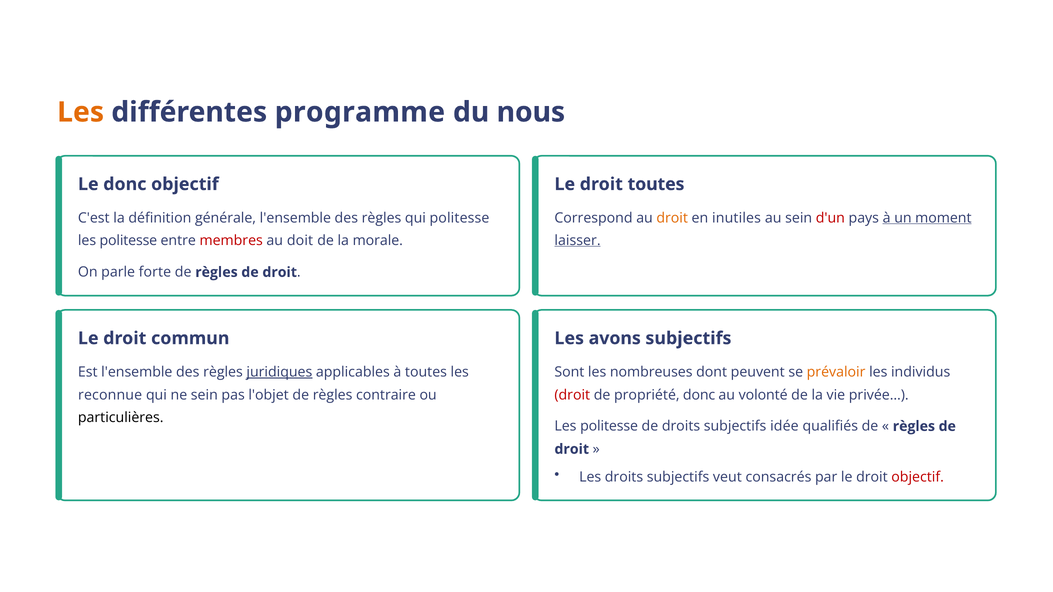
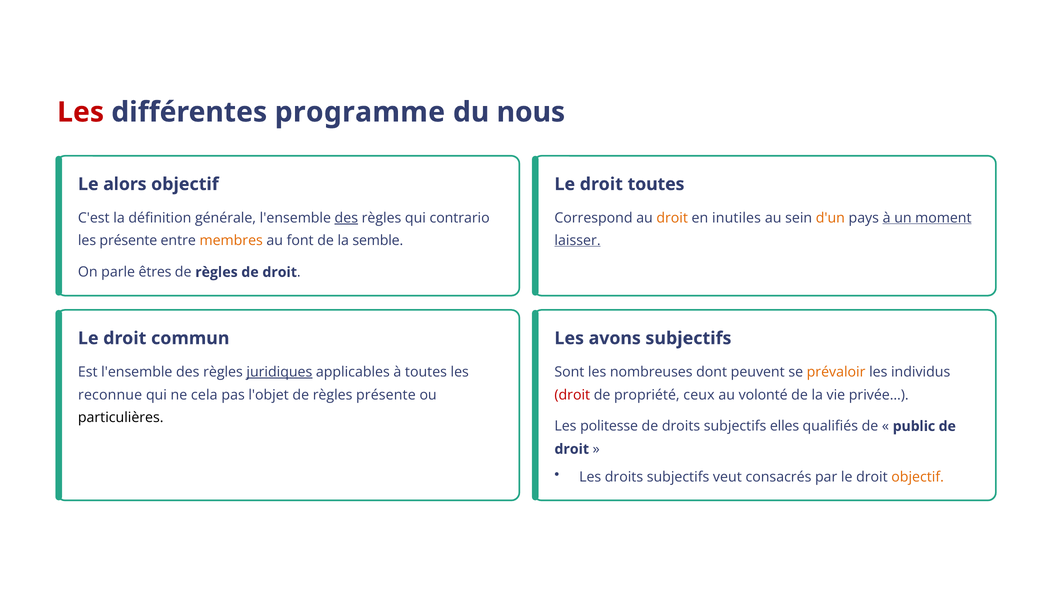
Les colour: orange -> red (81, 112)
Le donc: donc -> alors (125, 184)
des underline: none -> present (346, 218)
qui politesse: politesse -> contrario (460, 218)
d'un colour: red -> orange (830, 218)
politesse: politesse -> présente (128, 241)
membres colour: red -> orange (231, 241)
doit: doit -> font (300, 241)
morale: morale -> semble (378, 241)
forte: forte -> êtres (155, 272)
ne sein: sein -> cela (204, 395)
règles contraire: contraire -> présente (386, 395)
propriété donc: donc -> ceux (699, 395)
idée: idée -> elles (785, 426)
règles: règles -> public (914, 426)
objectif colour: red -> orange (918, 477)
